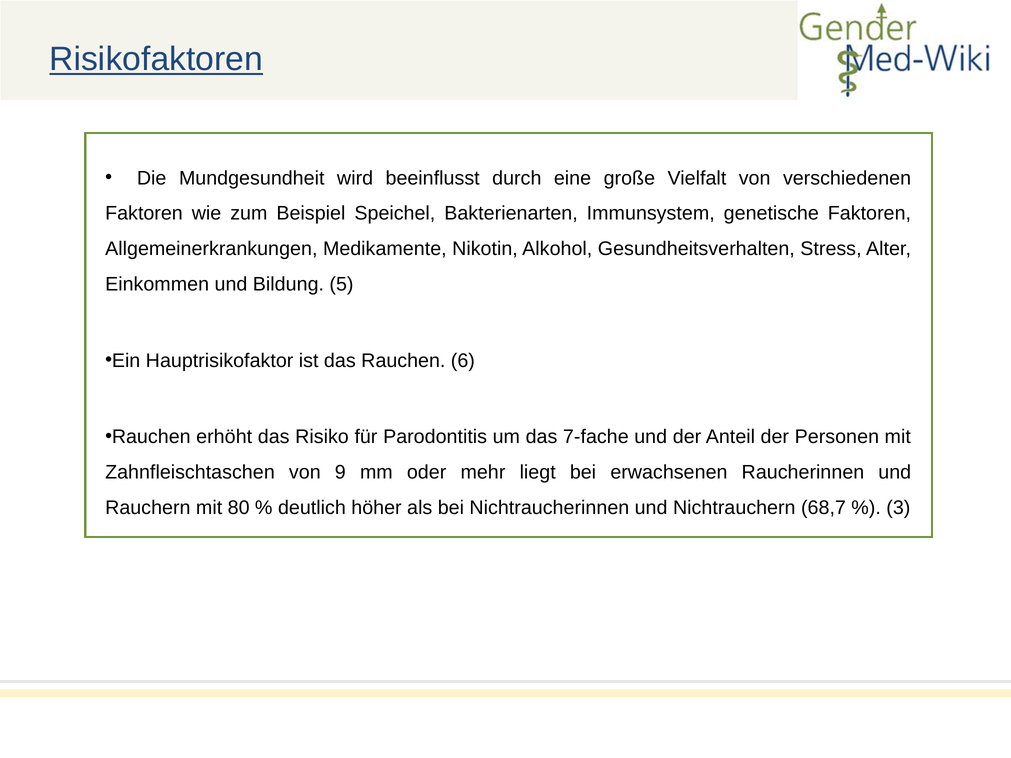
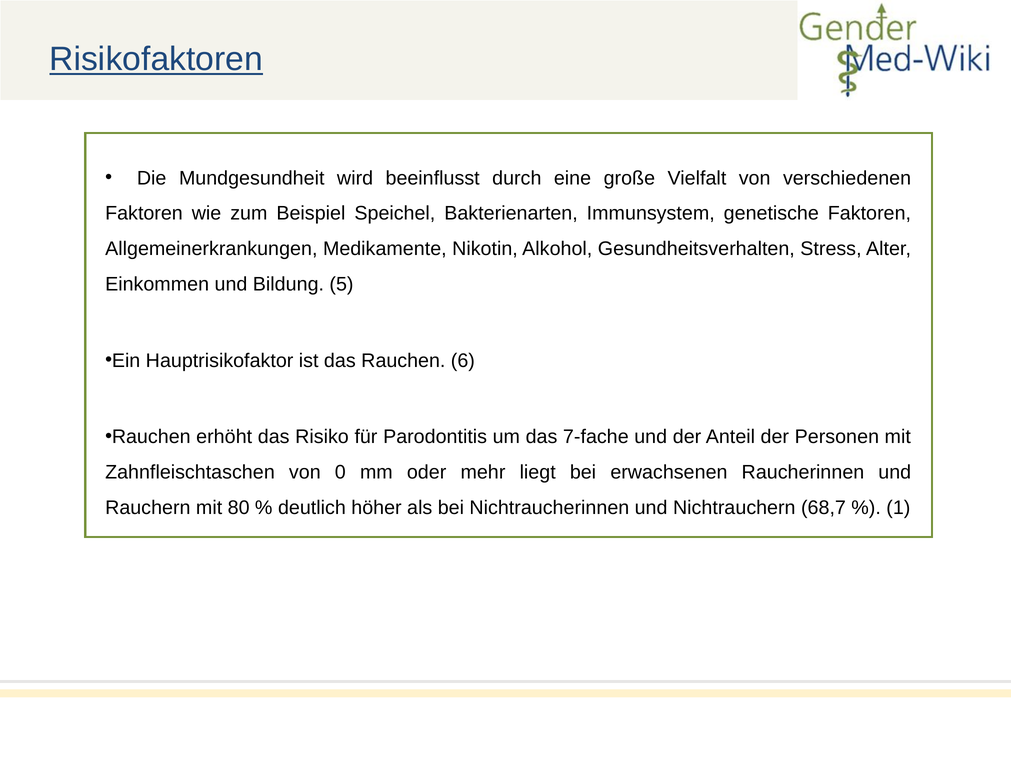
9: 9 -> 0 (340, 472)
3: 3 -> 1 (898, 508)
